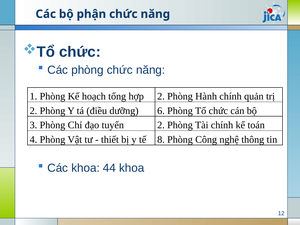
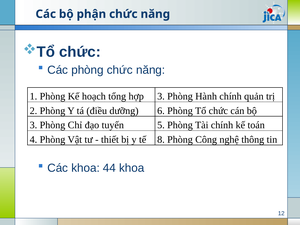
hợp 2: 2 -> 3 (161, 96)
tuyến 2: 2 -> 5 (161, 125)
